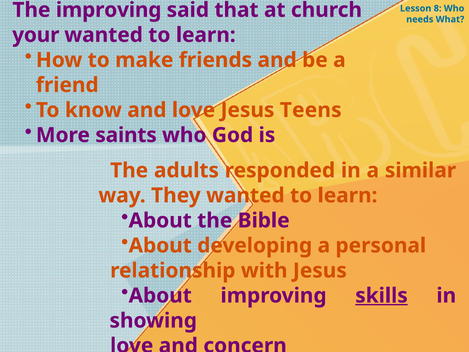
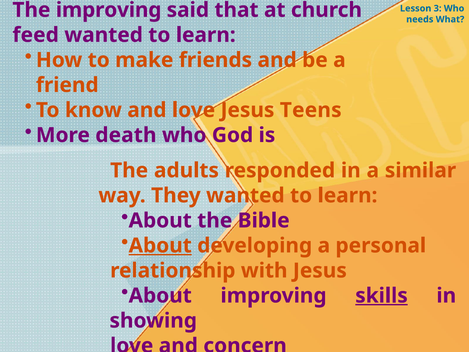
8: 8 -> 3 (438, 8)
your: your -> feed (36, 35)
saints: saints -> death (126, 135)
About underline: none -> present (160, 245)
